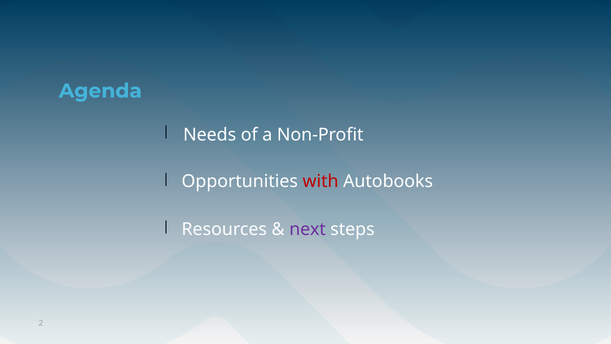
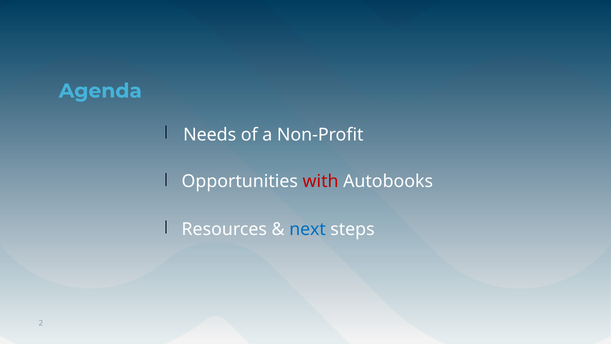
next colour: purple -> blue (308, 229)
